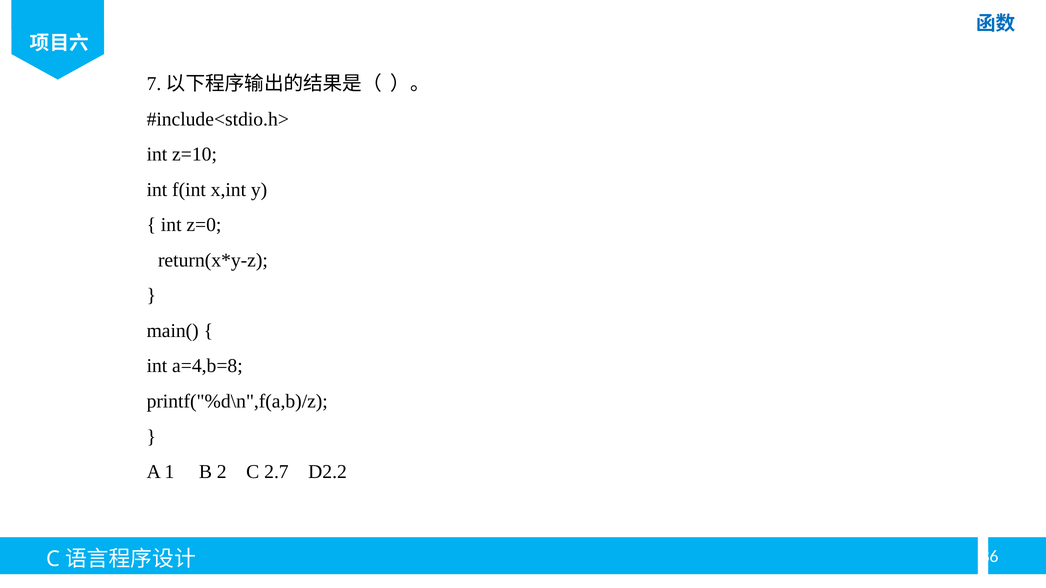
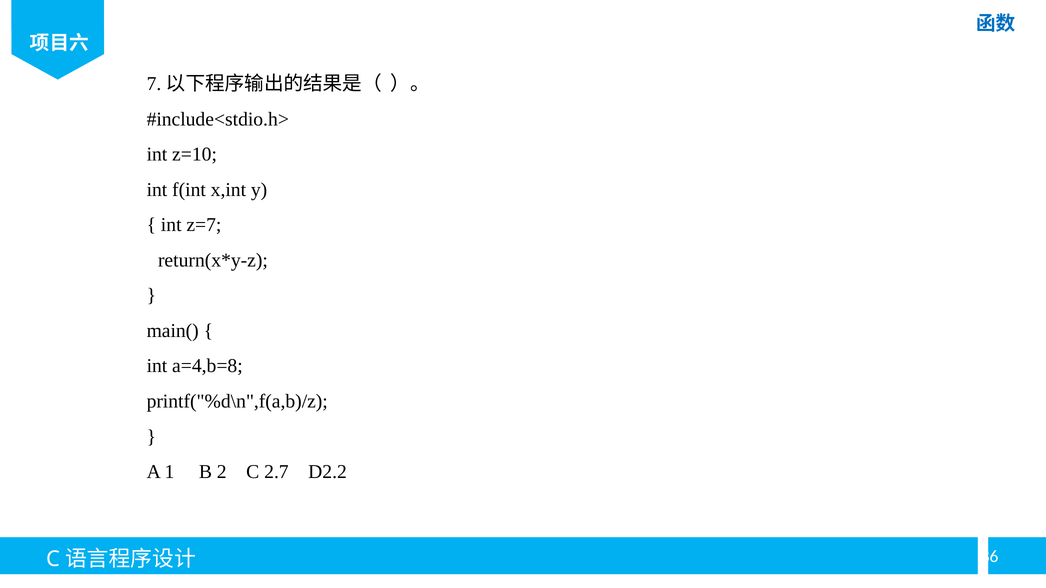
z=0: z=0 -> z=7 (204, 225)
